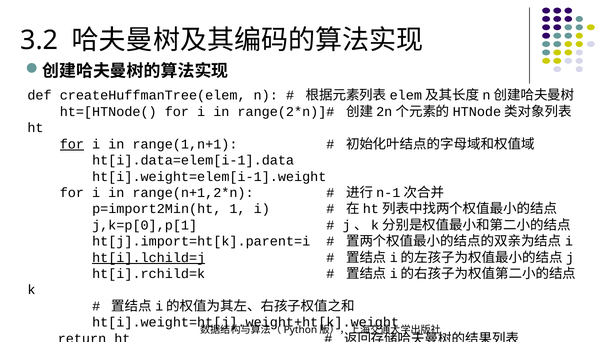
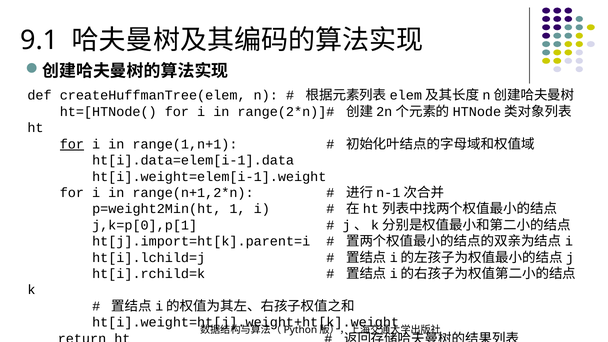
3.2: 3.2 -> 9.1 (39, 40)
p=import2Min(ht: p=import2Min(ht -> p=weight2Min(ht (157, 209)
ht[i].lchild=j underline: present -> none (149, 258)
